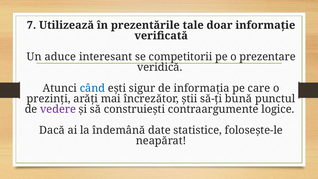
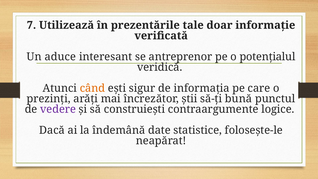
competitorii: competitorii -> antreprenor (181, 57)
prezentare: prezentare -> potențialul (268, 57)
când colour: blue -> orange (92, 88)
